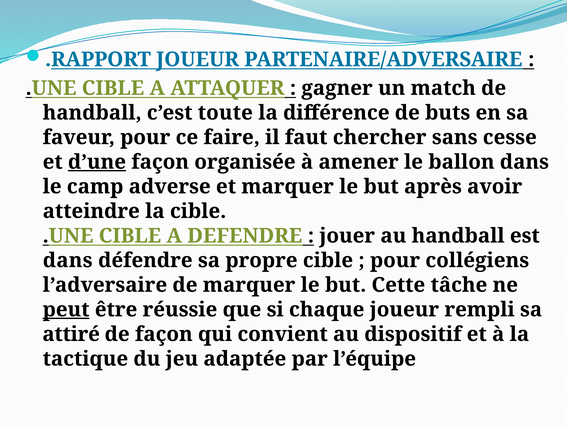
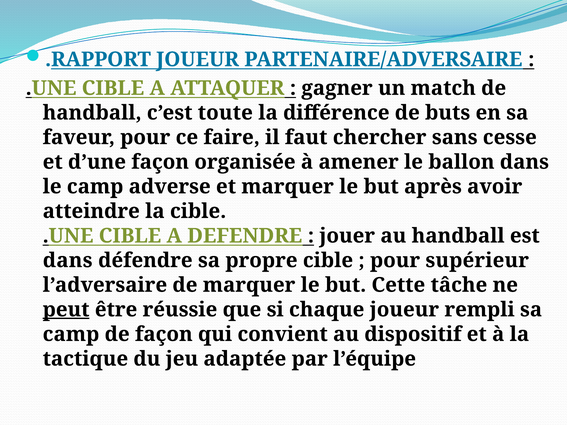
d’une underline: present -> none (97, 162)
collégiens: collégiens -> supérieur (477, 261)
attiré: attiré -> camp (71, 334)
